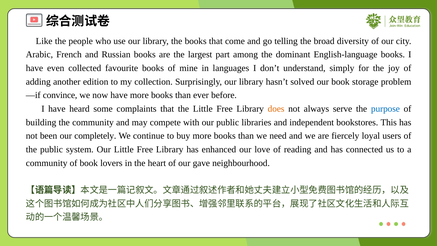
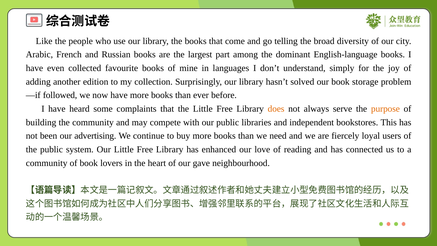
convince: convince -> followed (60, 95)
purpose colour: blue -> orange (385, 109)
completely: completely -> advertising (95, 136)
